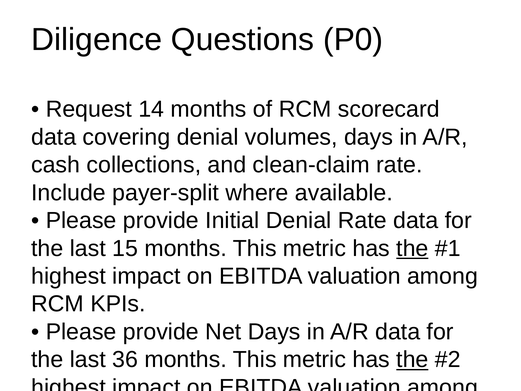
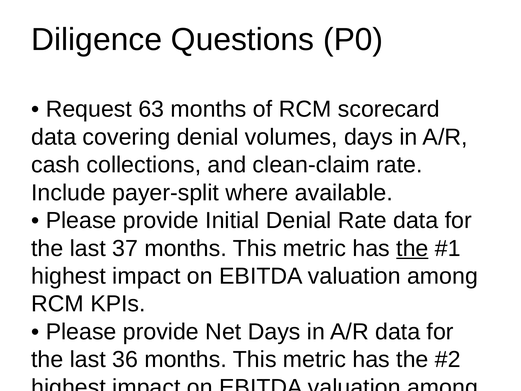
14: 14 -> 63 (151, 109)
15: 15 -> 37 (125, 248)
the underline: present -> none (412, 359)
